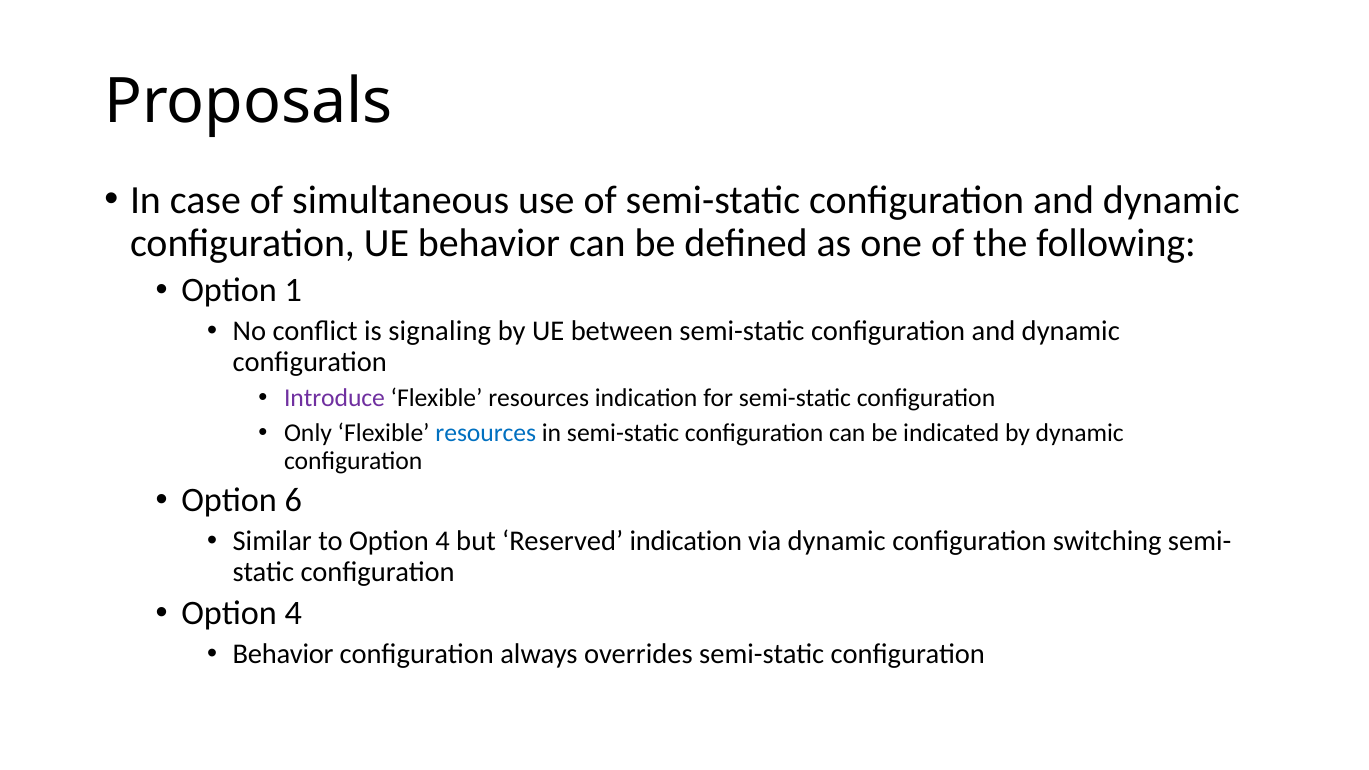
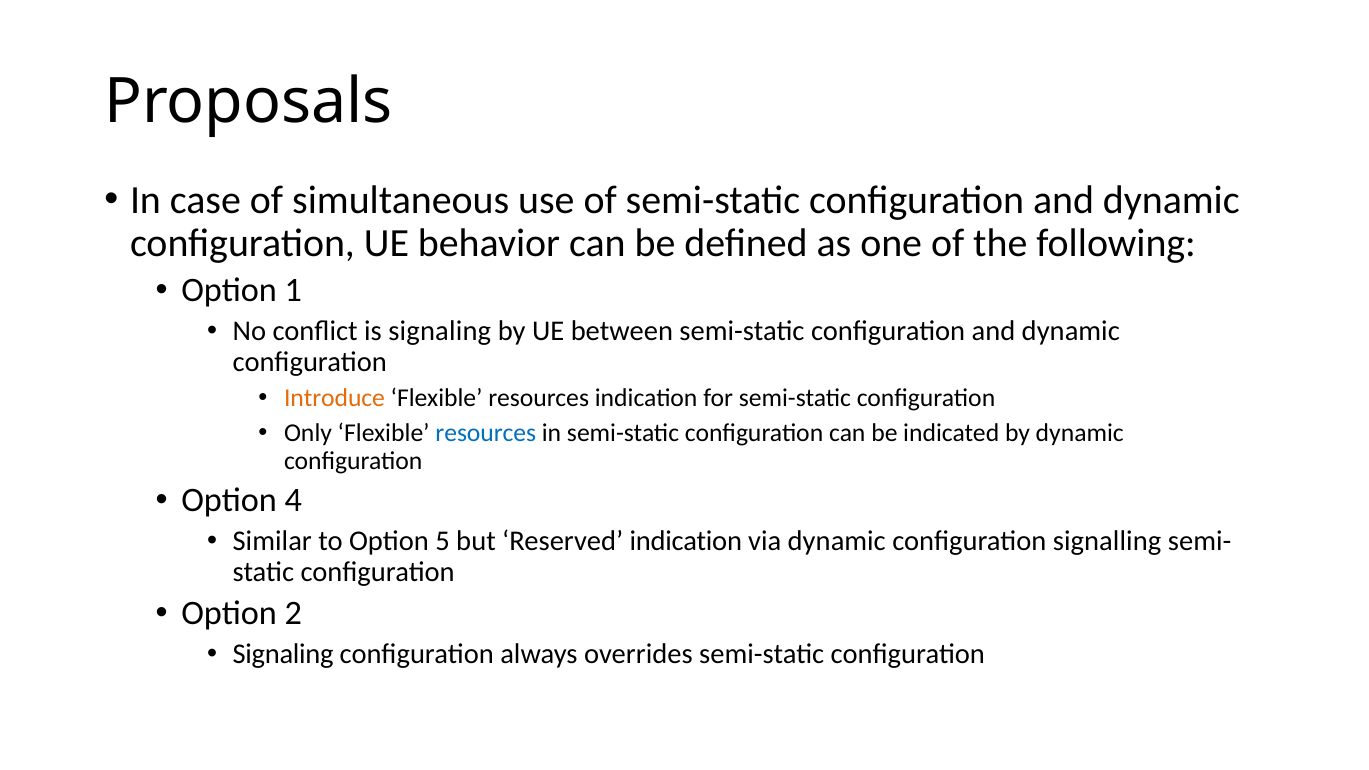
Introduce colour: purple -> orange (334, 398)
6: 6 -> 4 (293, 500)
to Option 4: 4 -> 5 (443, 541)
switching: switching -> signalling (1107, 541)
4: 4 -> 2 (293, 613)
Behavior: Behavior -> Signaling (283, 654)
